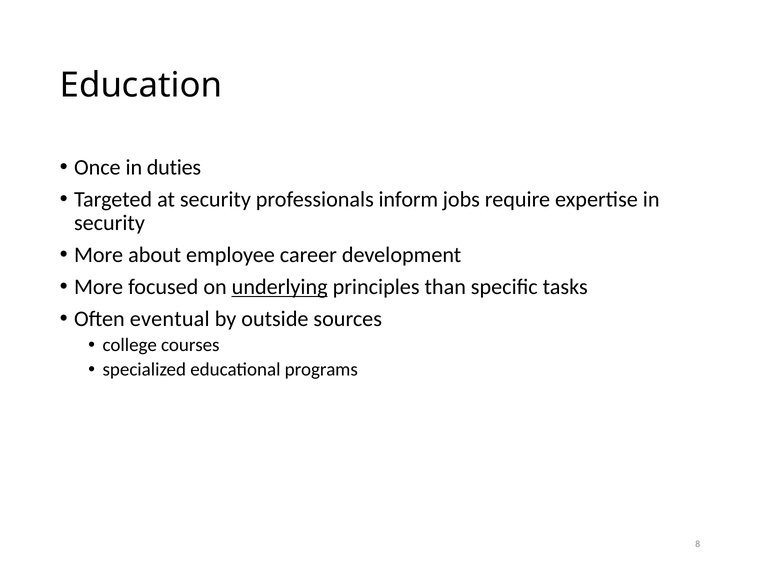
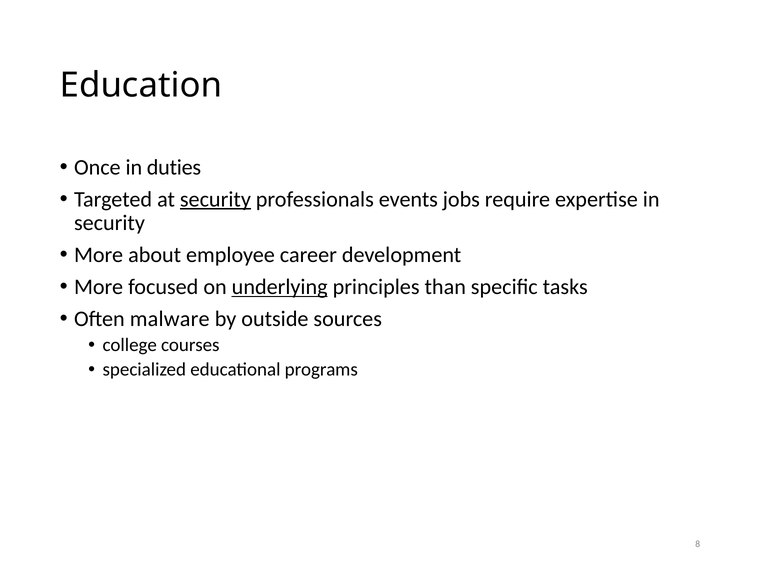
security underline: none -> present (215, 199)
inform: inform -> events (408, 199)
eventual: eventual -> malware (170, 319)
